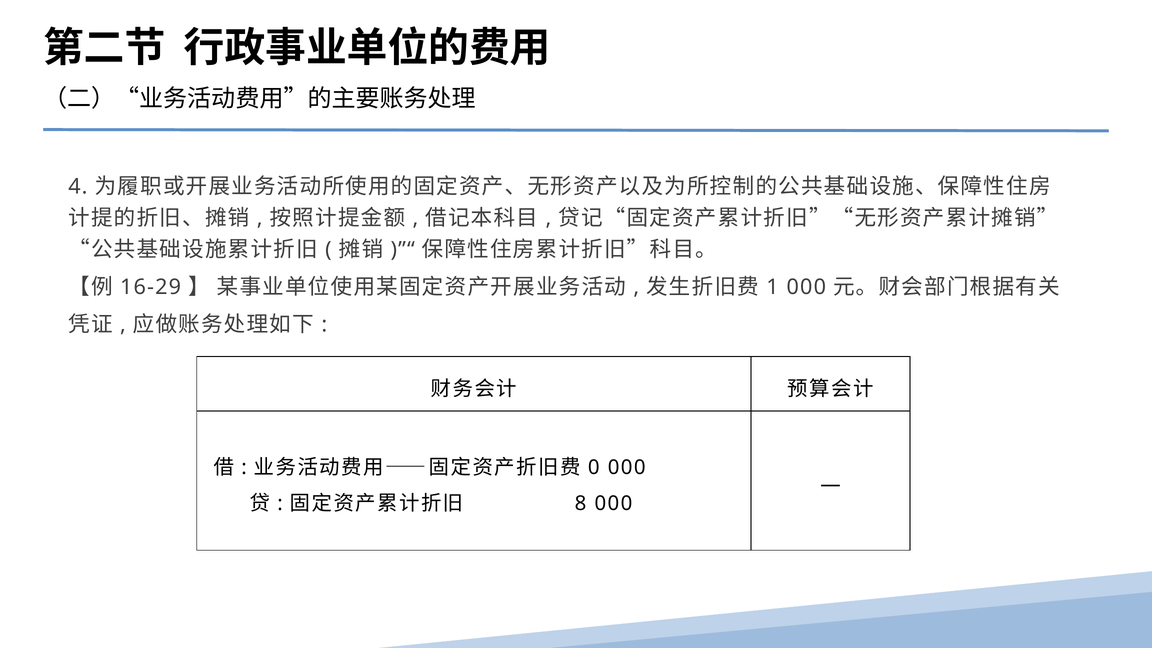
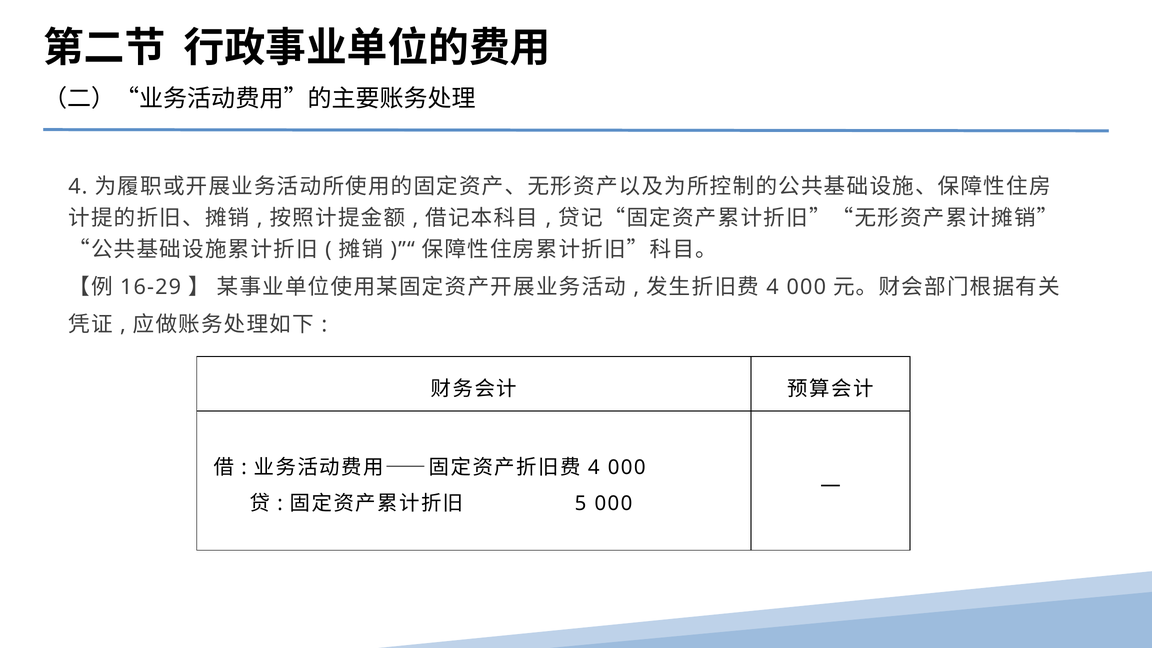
1: 1 -> 4 (773, 287)
0: 0 -> 4 (594, 468)
8: 8 -> 5 (581, 504)
